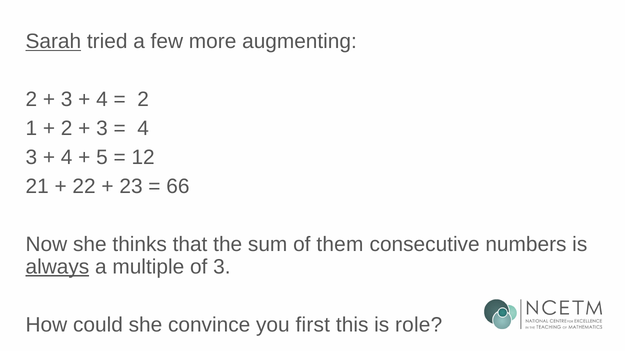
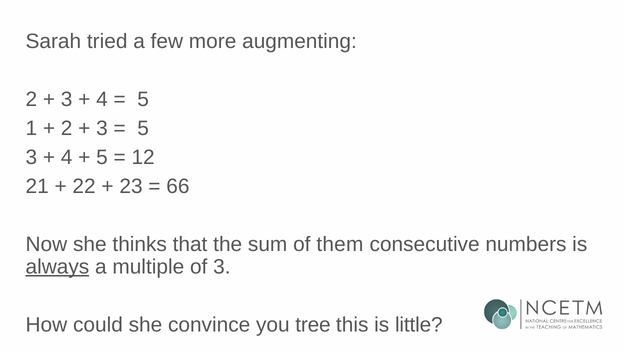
Sarah underline: present -> none (53, 42)
2: 2 -> 5 (143, 100)
4: 4 -> 5 (143, 129)
first: first -> tree (313, 325)
role: role -> little (419, 325)
